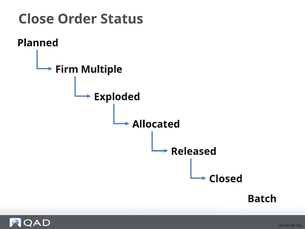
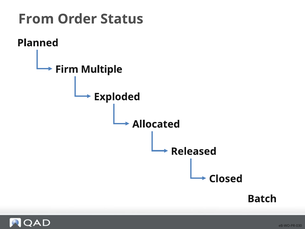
Close: Close -> From (36, 19)
